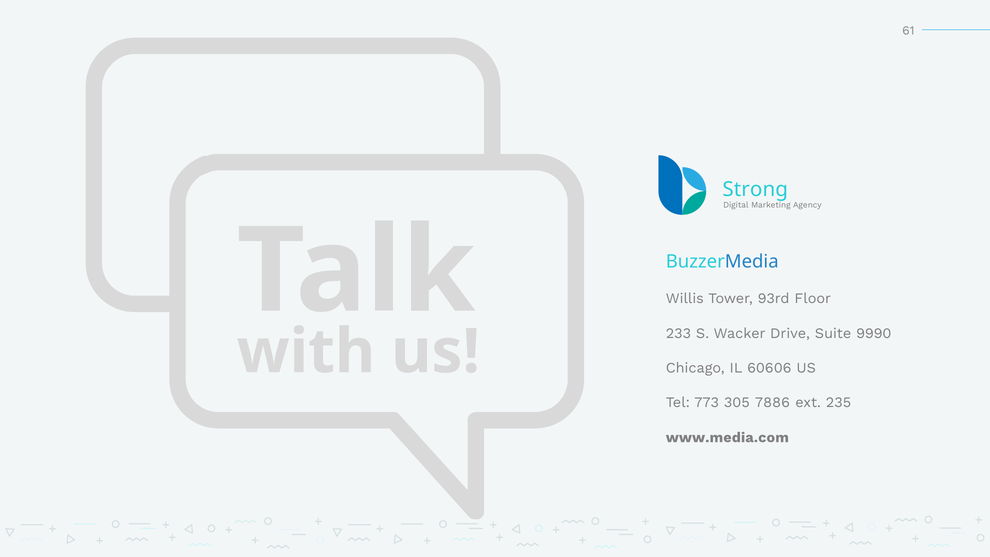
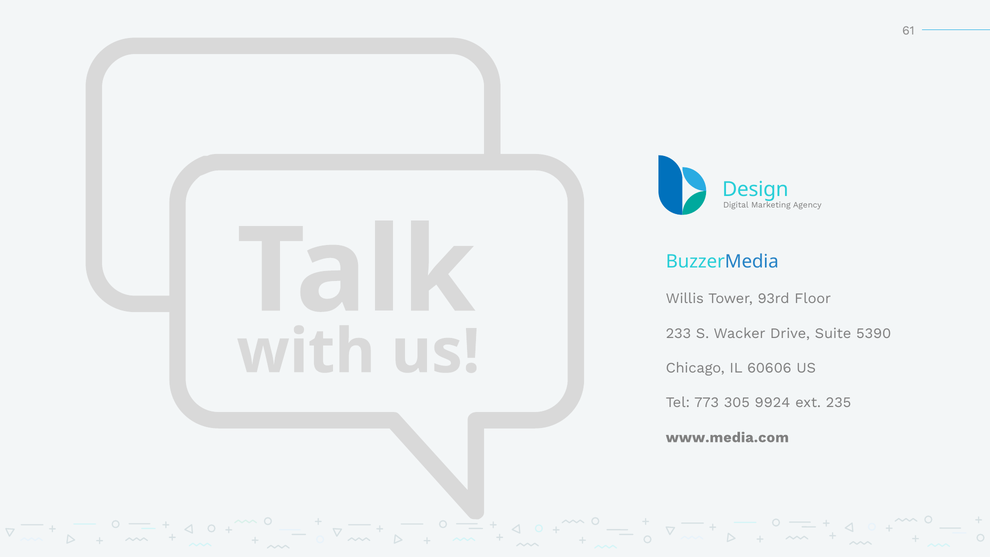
Strong: Strong -> Design (755, 189)
9990: 9990 -> 5390 (874, 333)
7886: 7886 -> 9924 (772, 403)
